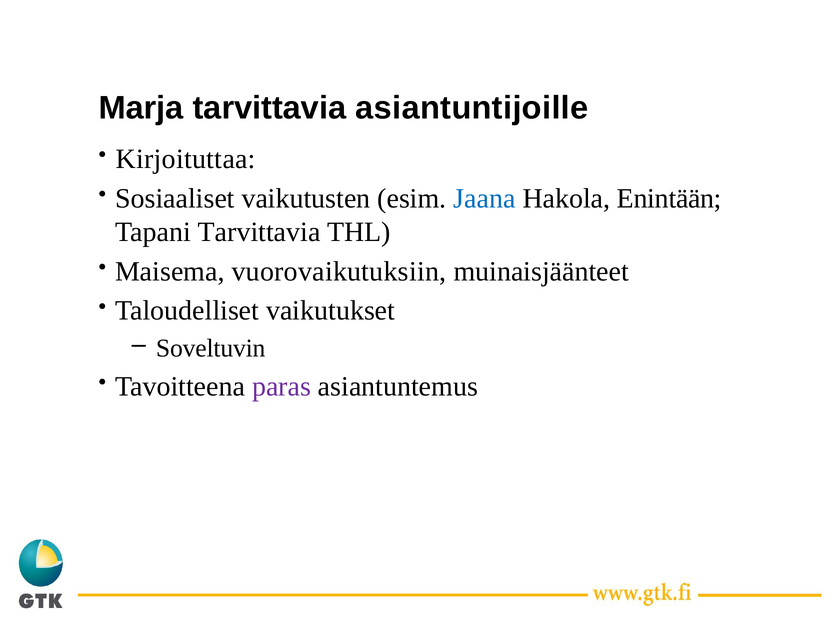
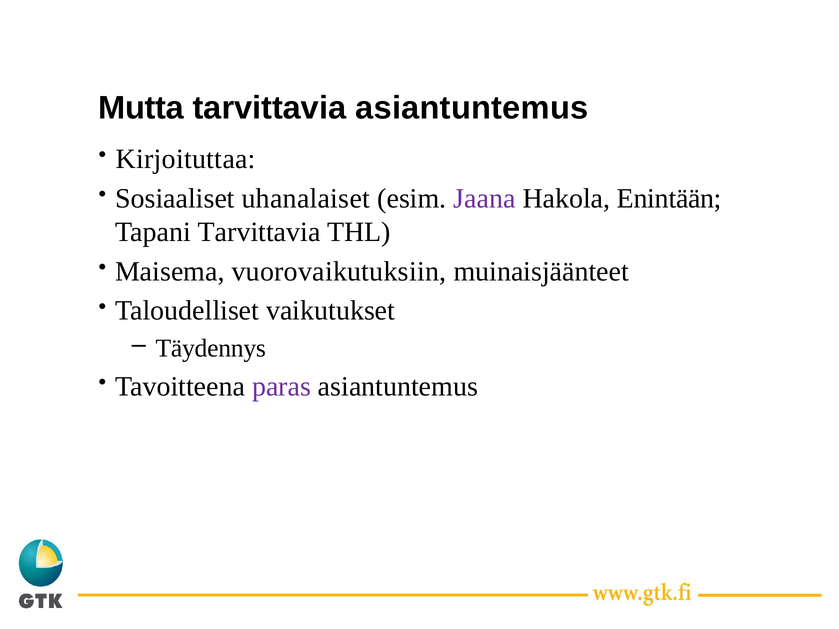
Marja: Marja -> Mutta (141, 108)
tarvittavia asiantuntijoille: asiantuntijoille -> asiantuntemus (472, 108)
vaikutusten: vaikutusten -> uhanalaiset (306, 199)
Jaana colour: blue -> purple (484, 199)
Soveltuvin: Soveltuvin -> Täydennys (211, 349)
